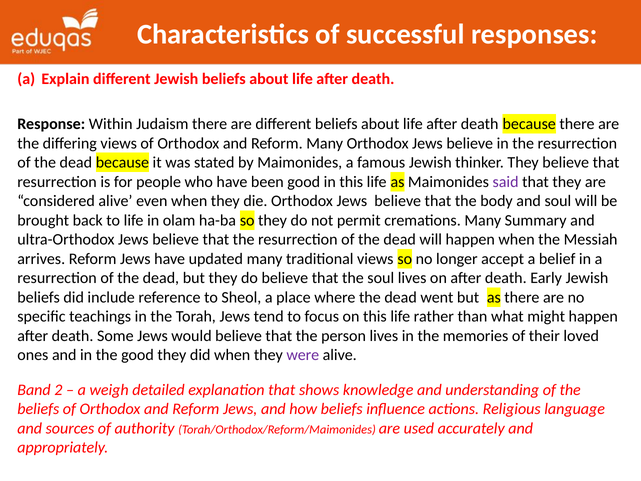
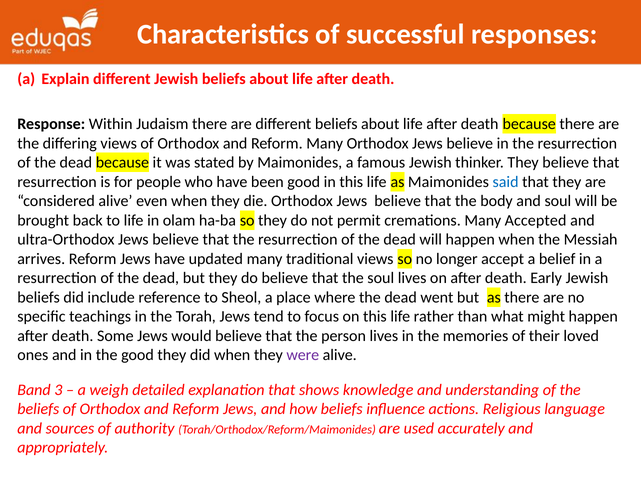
said colour: purple -> blue (506, 182)
Summary: Summary -> Accepted (536, 220)
2: 2 -> 3 (58, 390)
